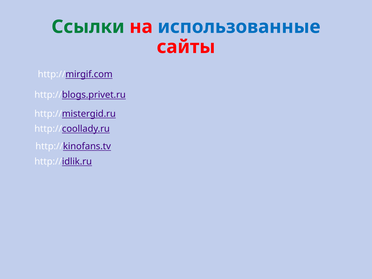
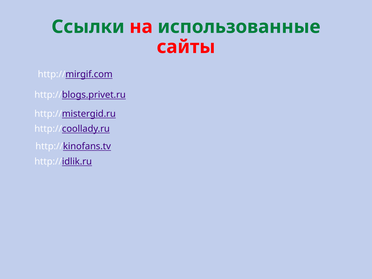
использованные colour: blue -> green (239, 27)
